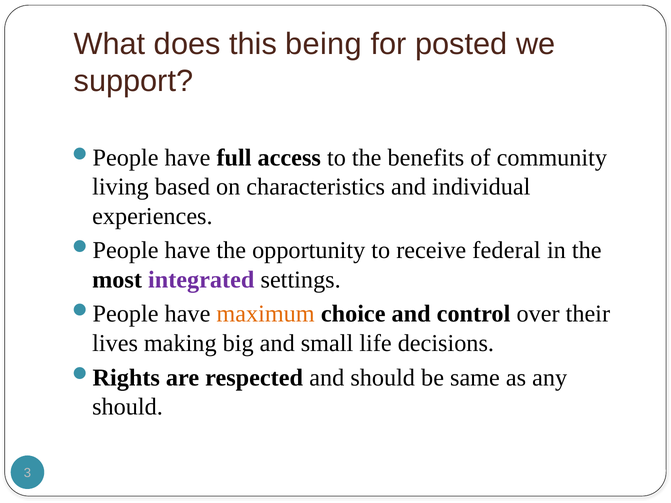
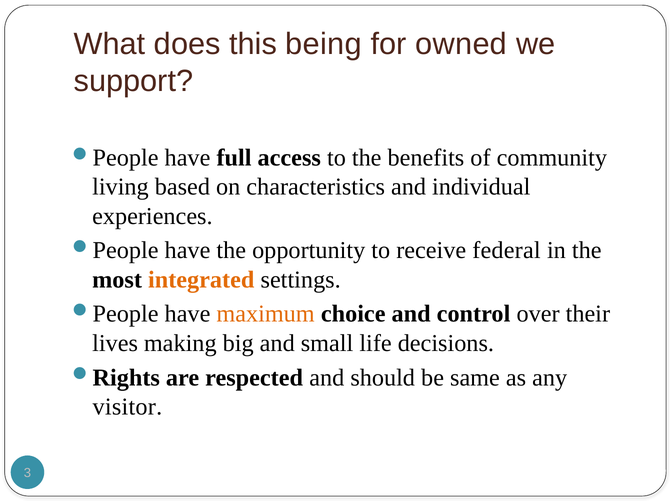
posted: posted -> owned (461, 44)
integrated colour: purple -> orange (201, 280)
should: should -> visitor (127, 407)
